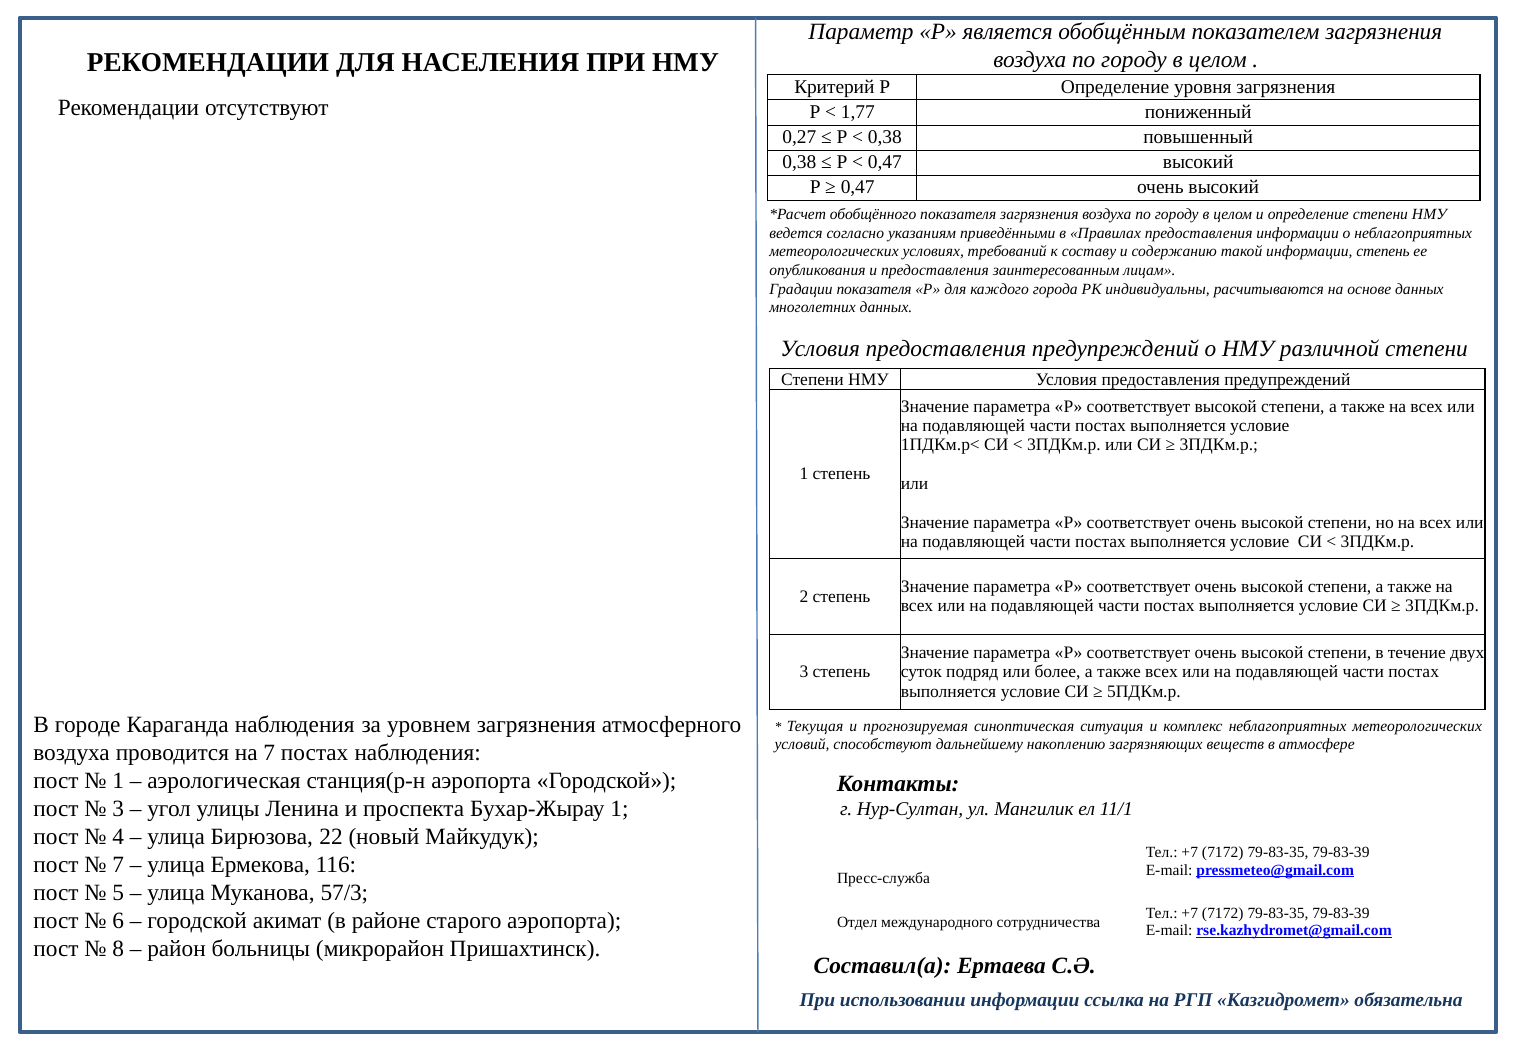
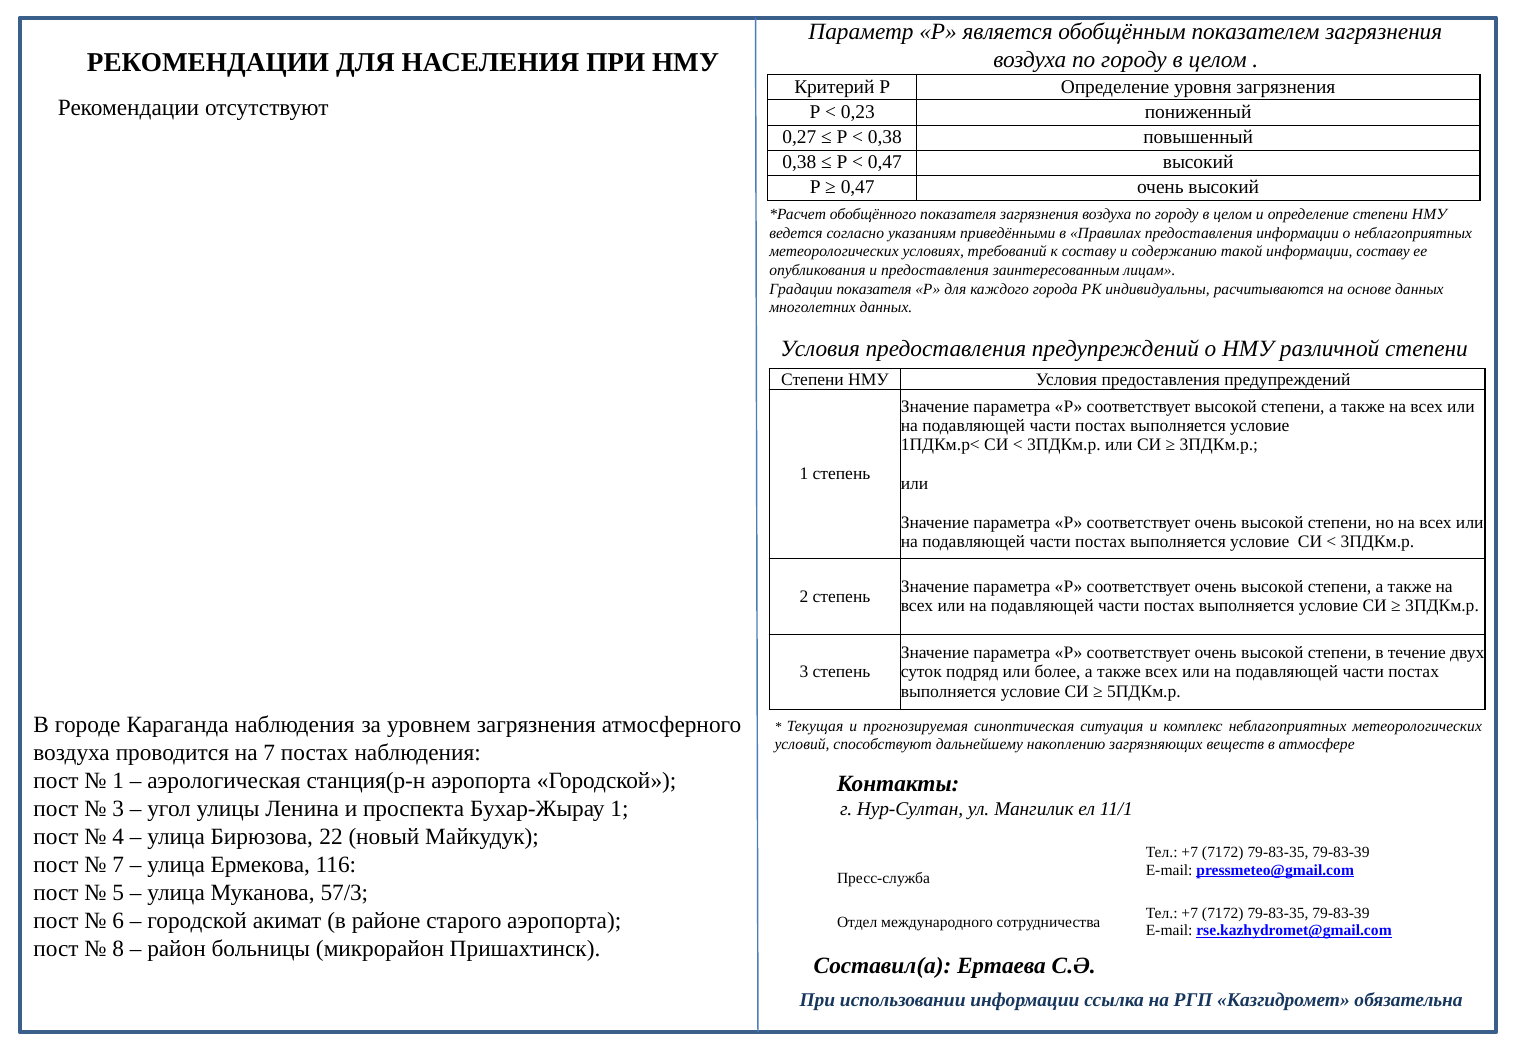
1,77: 1,77 -> 0,23 (858, 112)
информации степень: степень -> составу (1383, 251)
